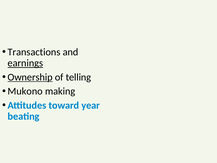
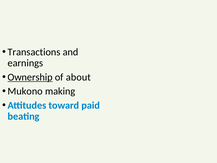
earnings underline: present -> none (25, 63)
telling: telling -> about (78, 77)
year: year -> paid (91, 105)
